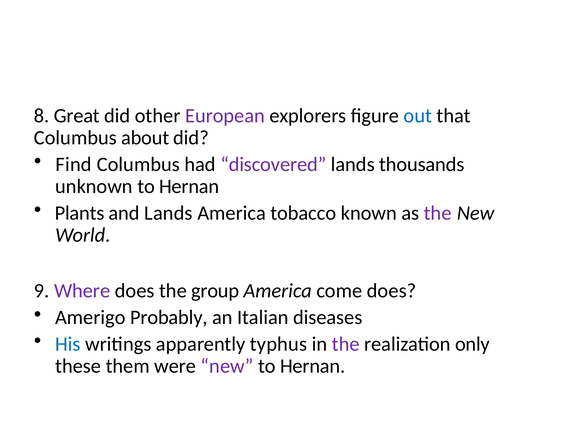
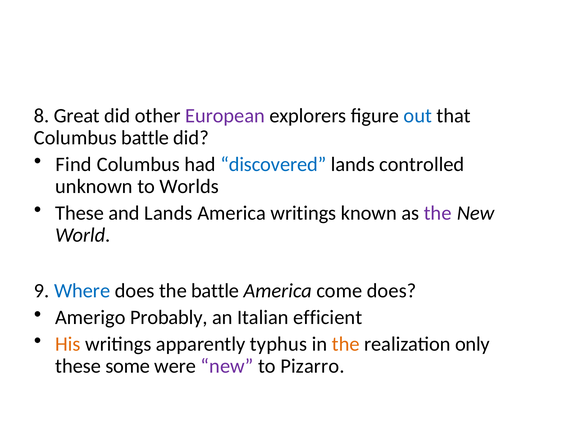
Columbus about: about -> battle (145, 138)
discovered colour: purple -> blue (273, 164)
thousands: thousands -> controlled (422, 164)
unknown to Hernan: Hernan -> Worlds (189, 186)
Plants: Plants -> These (80, 213)
America tobacco: tobacco -> writings (303, 213)
Where colour: purple -> blue (82, 291)
the group: group -> battle (215, 291)
diseases: diseases -> efficient (328, 317)
His colour: blue -> orange (68, 344)
the colour: purple -> orange (346, 344)
them: them -> some (128, 366)
Hernan: Hernan -> Pizarro (312, 366)
